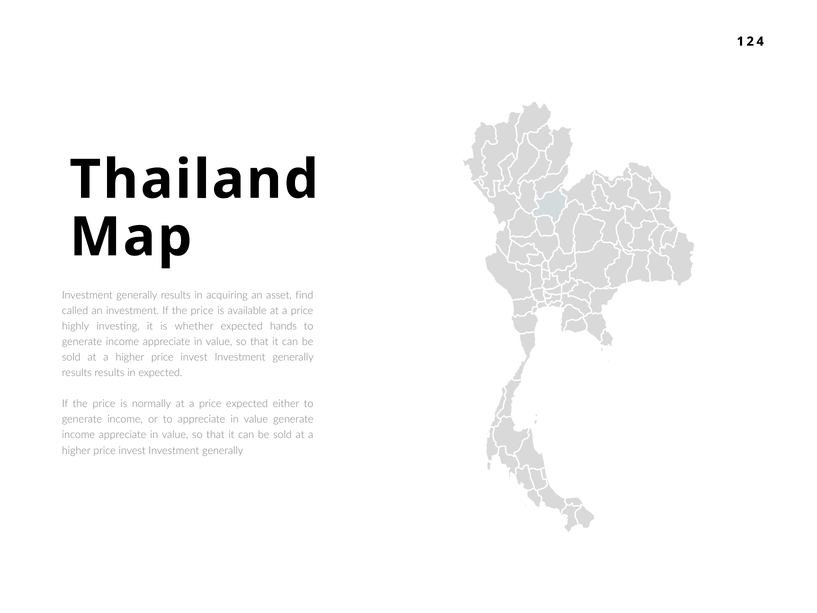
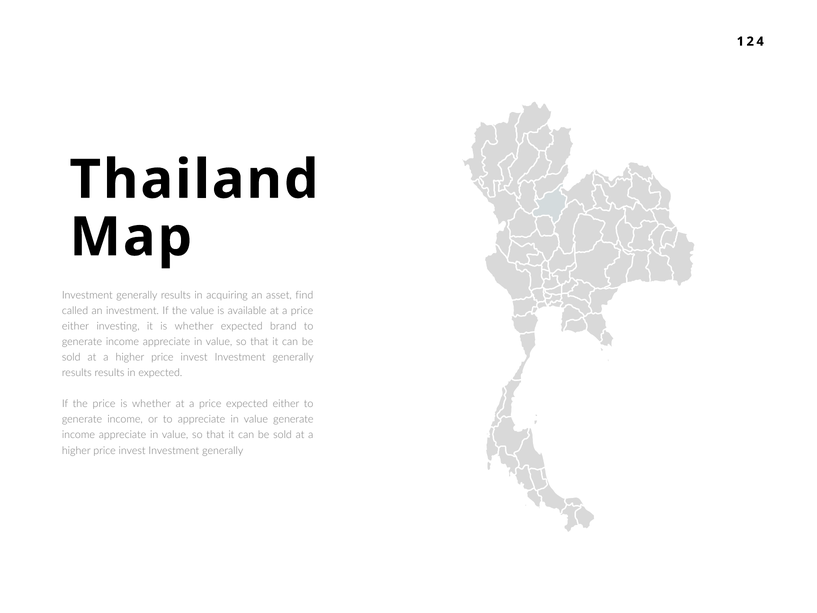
investment If the price: price -> value (202, 311)
highly: highly -> either (75, 326)
hands: hands -> brand (283, 326)
normally: normally -> whether (151, 404)
